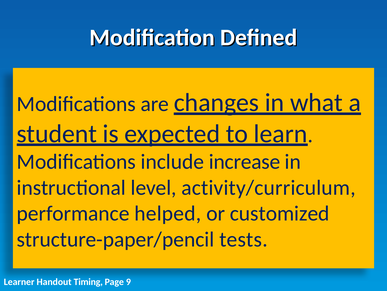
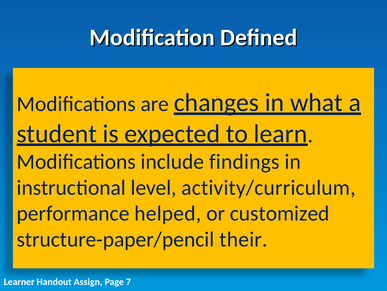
increase: increase -> findings (244, 161)
tests: tests -> their (244, 239)
Timing: Timing -> Assign (88, 281)
9: 9 -> 7 (128, 281)
